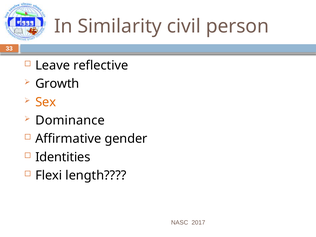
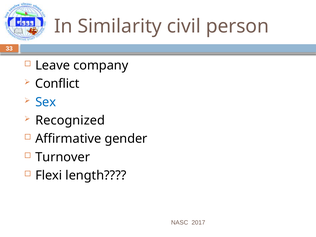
reflective: reflective -> company (101, 65)
Growth: Growth -> Conflict (57, 84)
Sex colour: orange -> blue (46, 102)
Dominance: Dominance -> Recognized (70, 120)
Identities: Identities -> Turnover (63, 157)
